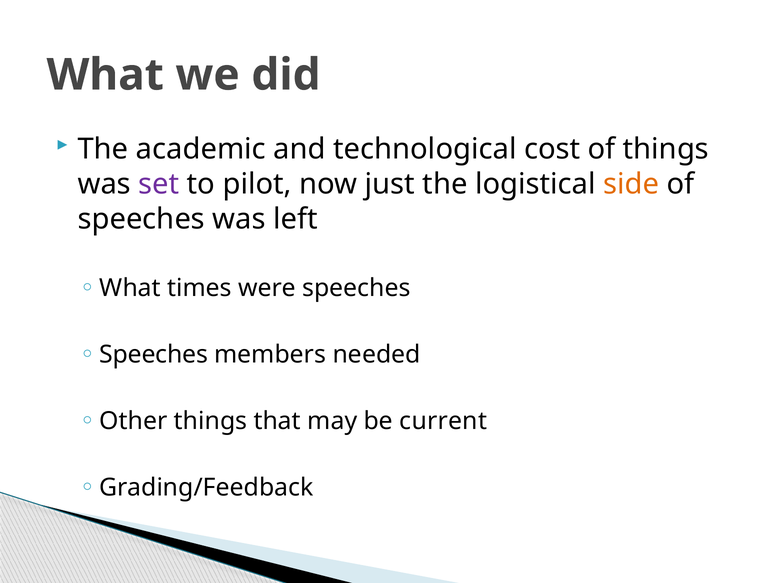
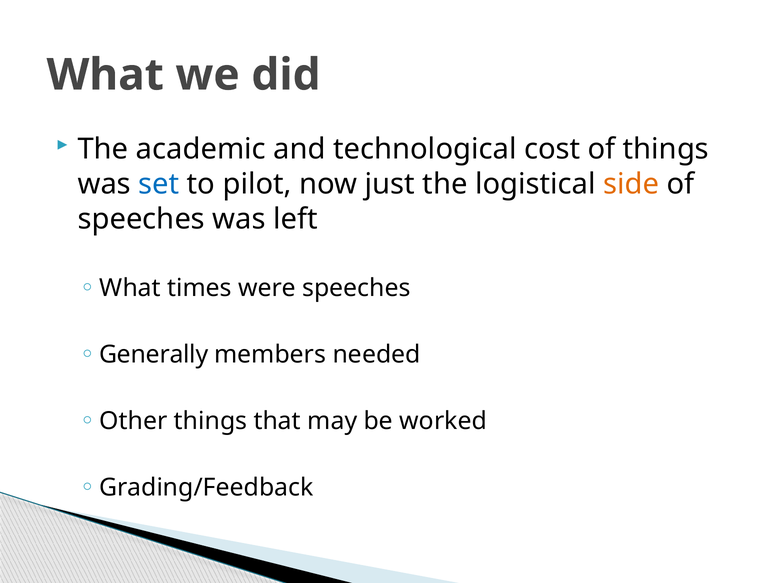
set colour: purple -> blue (159, 184)
Speeches: Speeches -> Generally (154, 355)
current: current -> worked (443, 422)
